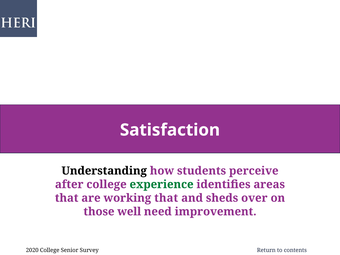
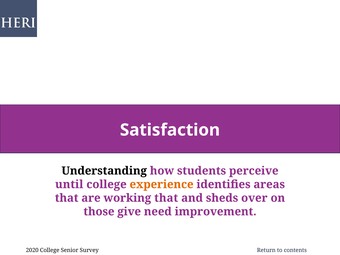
after: after -> until (69, 184)
experience colour: green -> orange (162, 184)
well: well -> give (129, 212)
